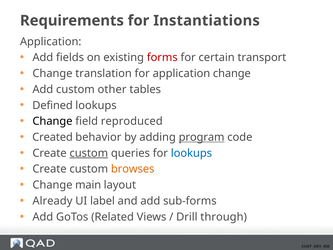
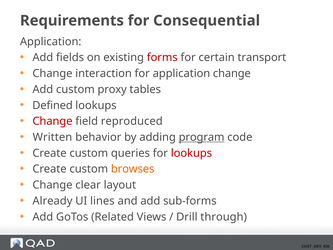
Instantiations: Instantiations -> Consequential (207, 21)
translation: translation -> interaction (104, 73)
other: other -> proxy (112, 89)
Change colour: black -> red (52, 121)
Created: Created -> Written (52, 137)
custom underline: present -> none (89, 153)
lookups colour: blue -> red (191, 153)
main: main -> clear (88, 185)
label: label -> lines (102, 201)
